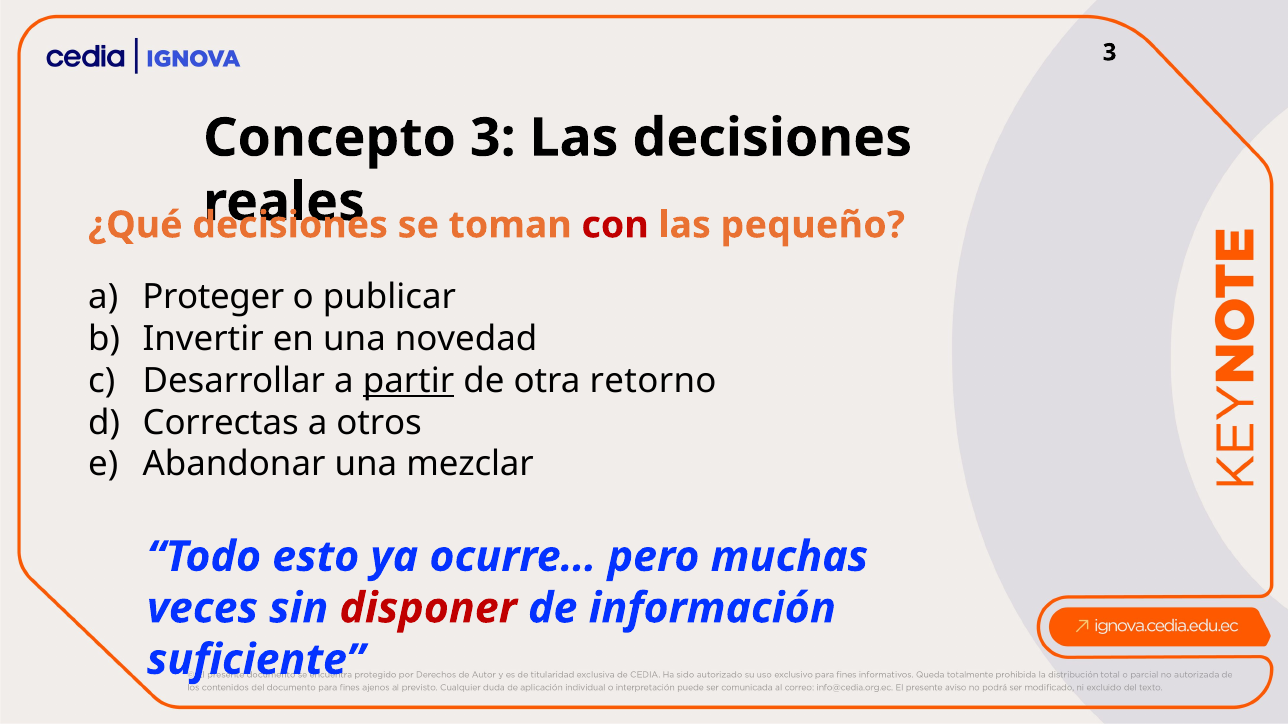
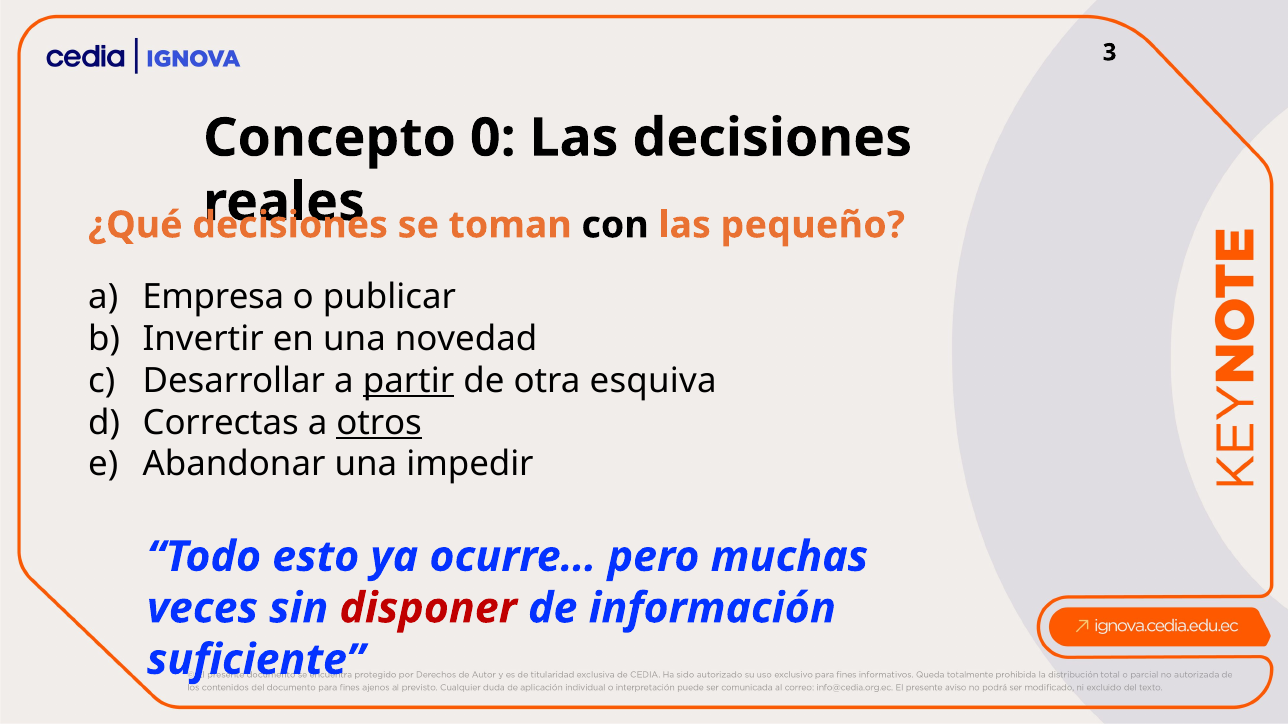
Concepto 3: 3 -> 0 (493, 138)
con colour: red -> black (615, 225)
Proteger: Proteger -> Empresa (213, 297)
retorno: retorno -> esquiva (653, 381)
otros underline: none -> present (379, 423)
mezclar: mezclar -> impedir (470, 465)
